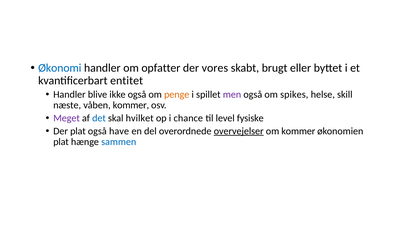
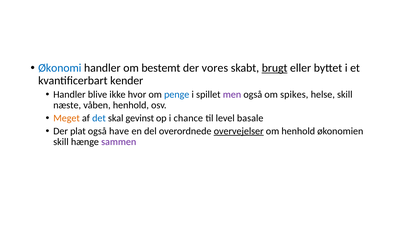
opfatter: opfatter -> bestemt (161, 68)
brugt underline: none -> present (275, 68)
entitet: entitet -> kender (127, 81)
ikke også: også -> hvor (137, 94)
penge colour: orange -> blue (177, 94)
våben kommer: kommer -> henhold (131, 105)
Meget colour: purple -> orange (67, 118)
hvilket: hvilket -> gevinst (140, 118)
fysiske: fysiske -> basale (250, 118)
om kommer: kommer -> henhold (298, 131)
plat: plat -> skill (61, 142)
sammen colour: blue -> purple (119, 142)
